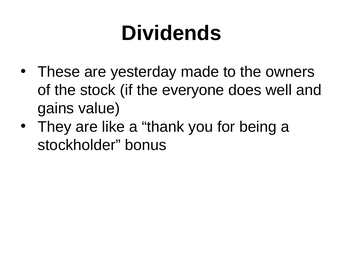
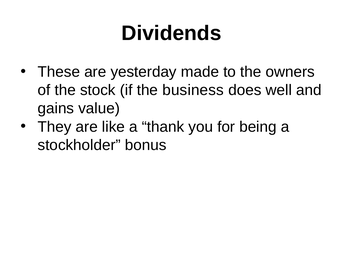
everyone: everyone -> business (193, 90)
